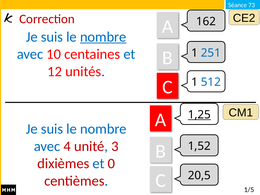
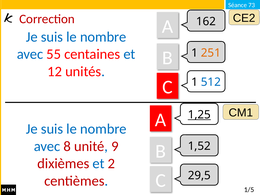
nombre underline: present -> none (103, 37)
10: 10 -> 55 (54, 54)
251 colour: blue -> orange (211, 53)
4: 4 -> 8 (67, 146)
3: 3 -> 9 (115, 146)
0: 0 -> 2 (111, 164)
20,5: 20,5 -> 29,5 (199, 175)
